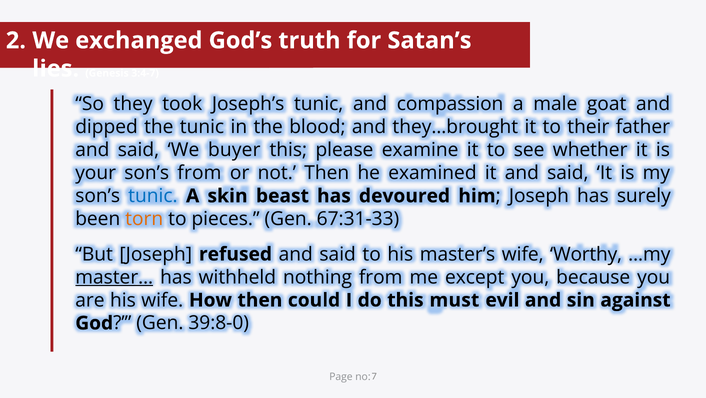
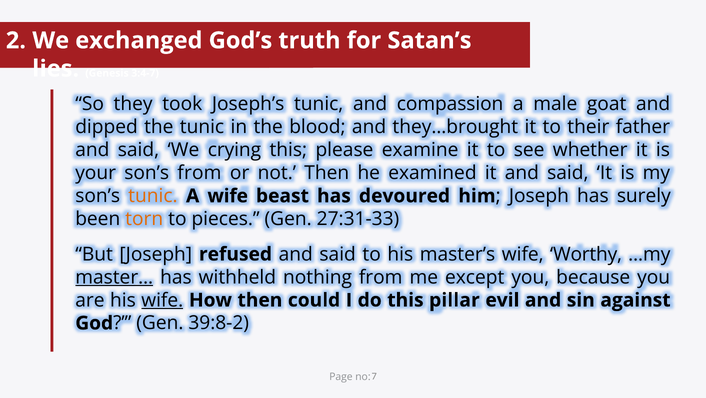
buyer: buyer -> crying (234, 150)
tunic colour: blue -> orange (153, 196)
A skin: skin -> wife (228, 196)
67:31-33: 67:31-33 -> 27:31-33 (358, 219)
wife underline: none -> present (162, 300)
must: must -> pillar (454, 300)
39:8-0: 39:8-0 -> 39:8-2 (219, 323)
